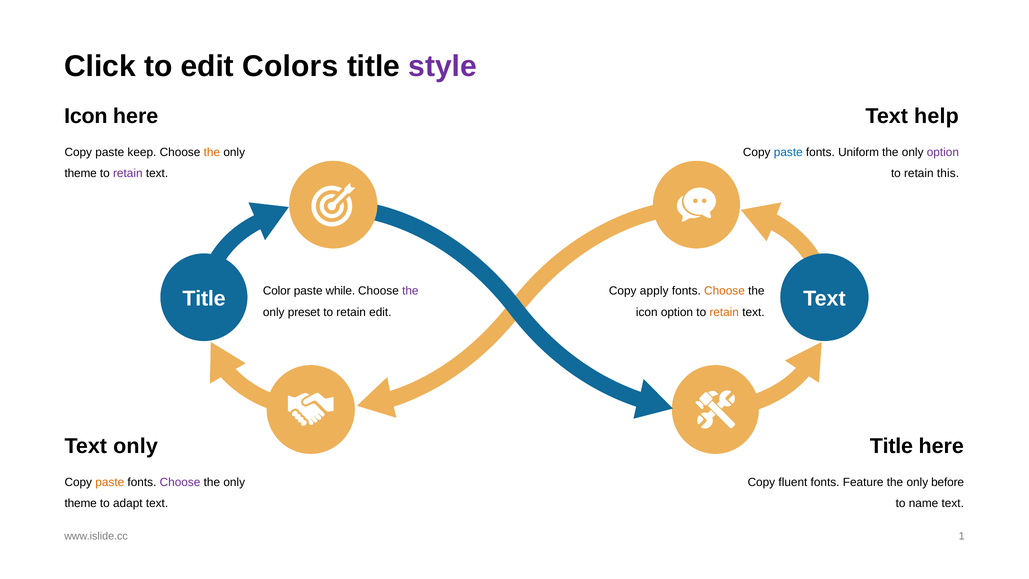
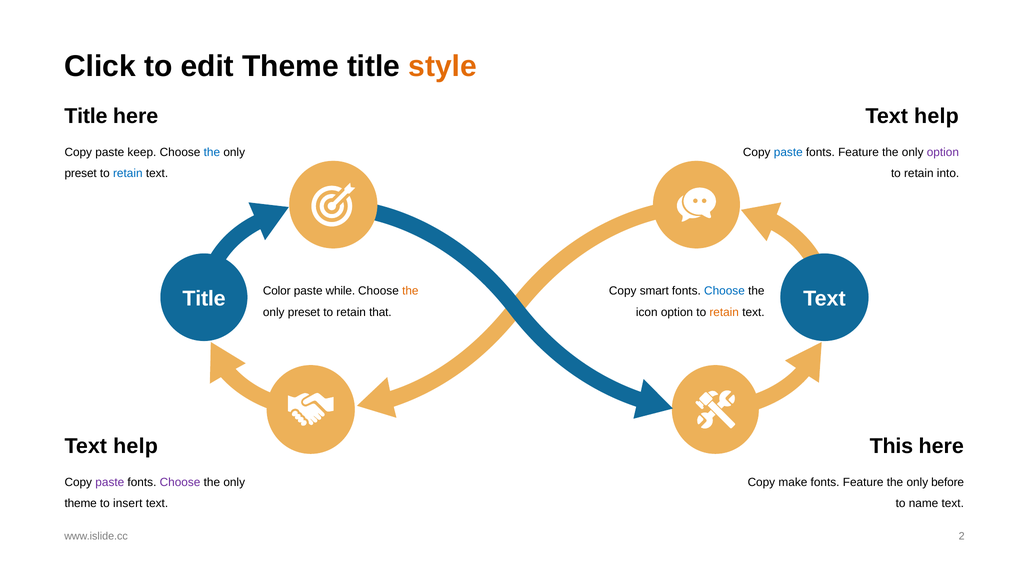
edit Colors: Colors -> Theme (290, 67)
style colour: purple -> orange (443, 67)
Icon: Icon -> Title (86, 116)
the colour: orange -> blue (212, 152)
Uniform: Uniform -> Feature (858, 152)
theme: theme -> preset (81, 173)
retain colour: purple -> blue (128, 173)
this: this -> into (948, 173)
the colour: purple -> orange (410, 291)
apply: apply -> smart (654, 291)
Choose colour: orange -> blue (724, 291)
retain edit: edit -> that (380, 312)
only: only -> help (136, 446)
Title: Title -> This (891, 446)
paste colour: orange -> purple (110, 482)
fluent: fluent -> make (793, 482)
adapt: adapt -> insert (128, 503)
1: 1 -> 2 (962, 536)
